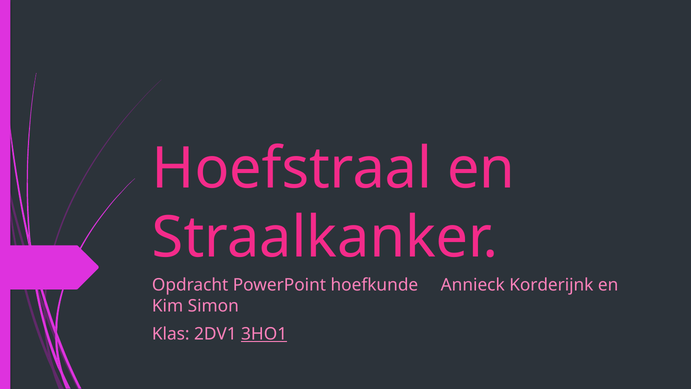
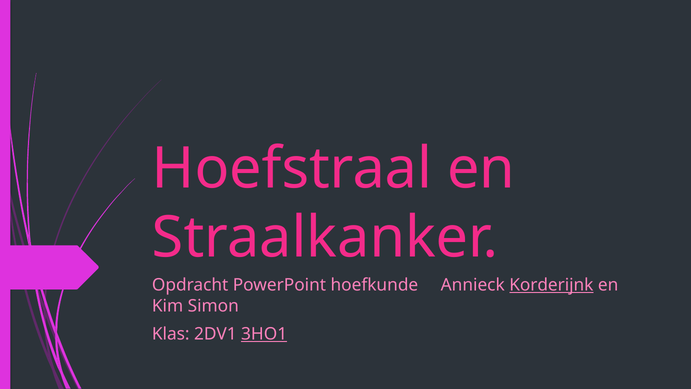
Korderijnk underline: none -> present (551, 285)
